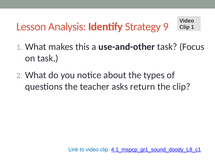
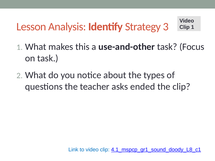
9: 9 -> 3 (166, 27)
return: return -> ended (143, 87)
